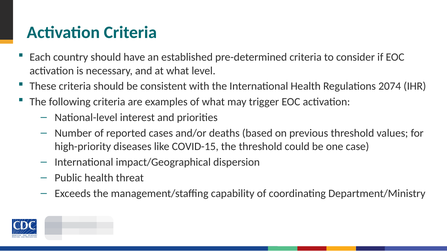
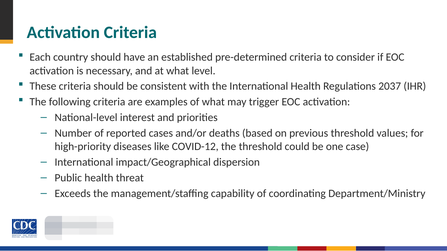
2074: 2074 -> 2037 (390, 86)
COVID-15: COVID-15 -> COVID-12 (195, 147)
